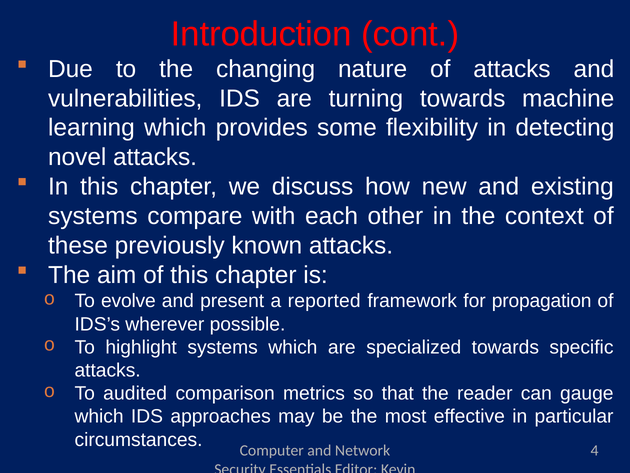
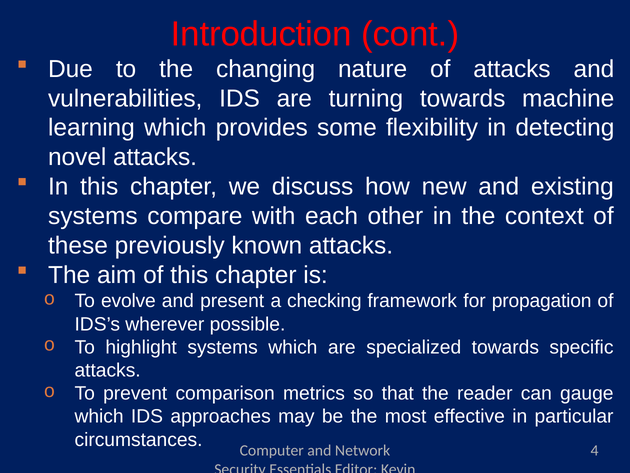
reported: reported -> checking (324, 301)
audited: audited -> prevent (135, 393)
